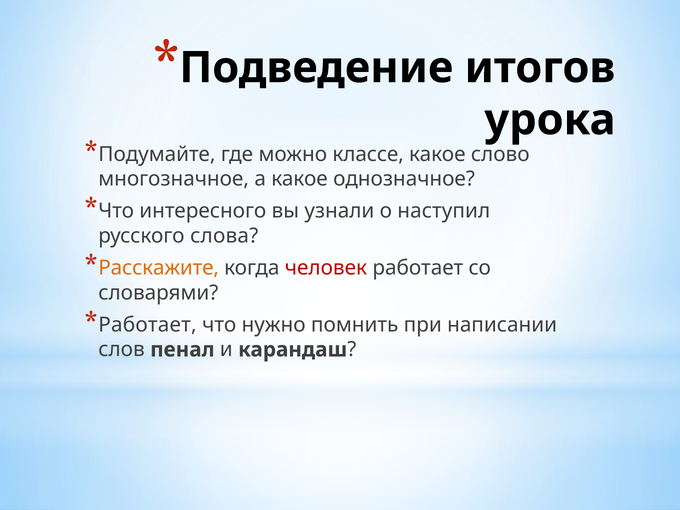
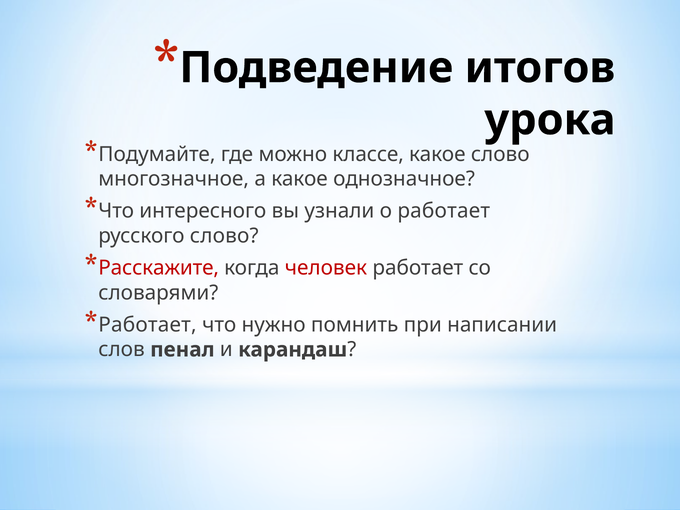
о наступил: наступил -> работает (444, 211)
русского слова: слова -> слово (224, 236)
Расскажите colour: orange -> red (159, 268)
